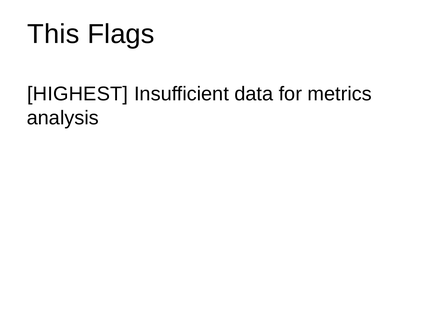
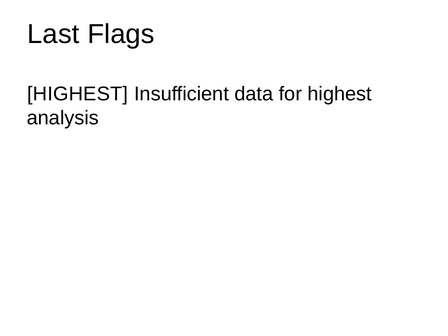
This: This -> Last (53, 34)
for metrics: metrics -> highest (340, 94)
